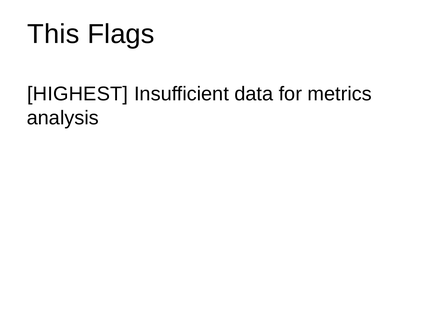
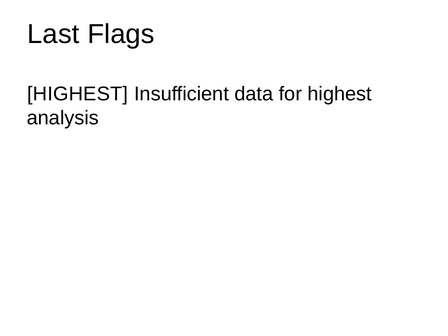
This: This -> Last (53, 34)
for metrics: metrics -> highest (340, 94)
